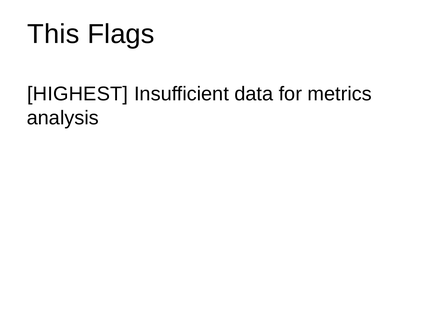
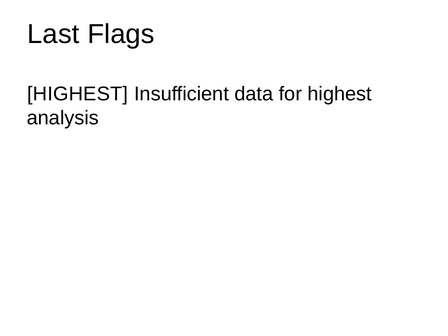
This: This -> Last (53, 34)
for metrics: metrics -> highest (340, 94)
